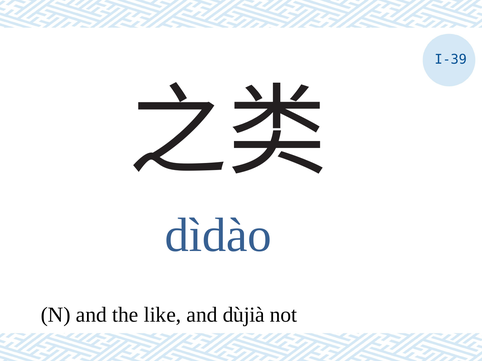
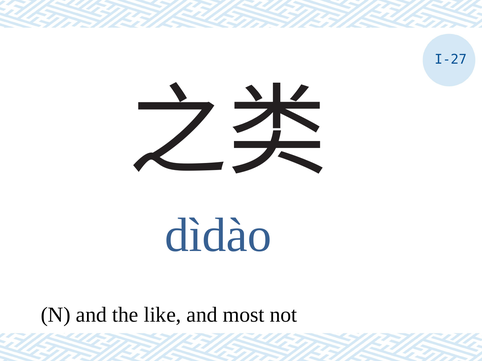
I-39: I-39 -> I-27 (451, 60)
dùjià: dùjià -> most (244, 315)
